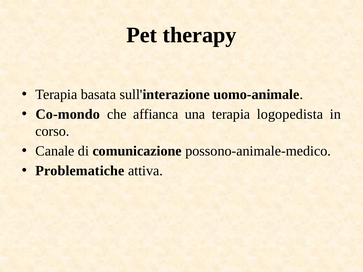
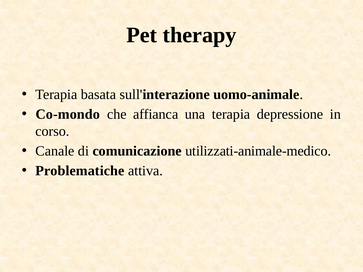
logopedista: logopedista -> depressione (290, 114)
possono-animale-medico: possono-animale-medico -> utilizzati-animale-medico (258, 151)
